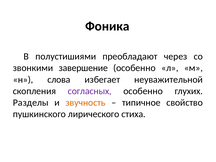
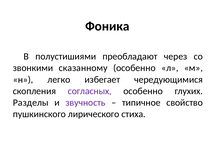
завершение: завершение -> сказанному (83, 68)
слова: слова -> легко (59, 79)
неуважительной: неуважительной -> чередующимися (169, 79)
звучность colour: orange -> purple (85, 103)
